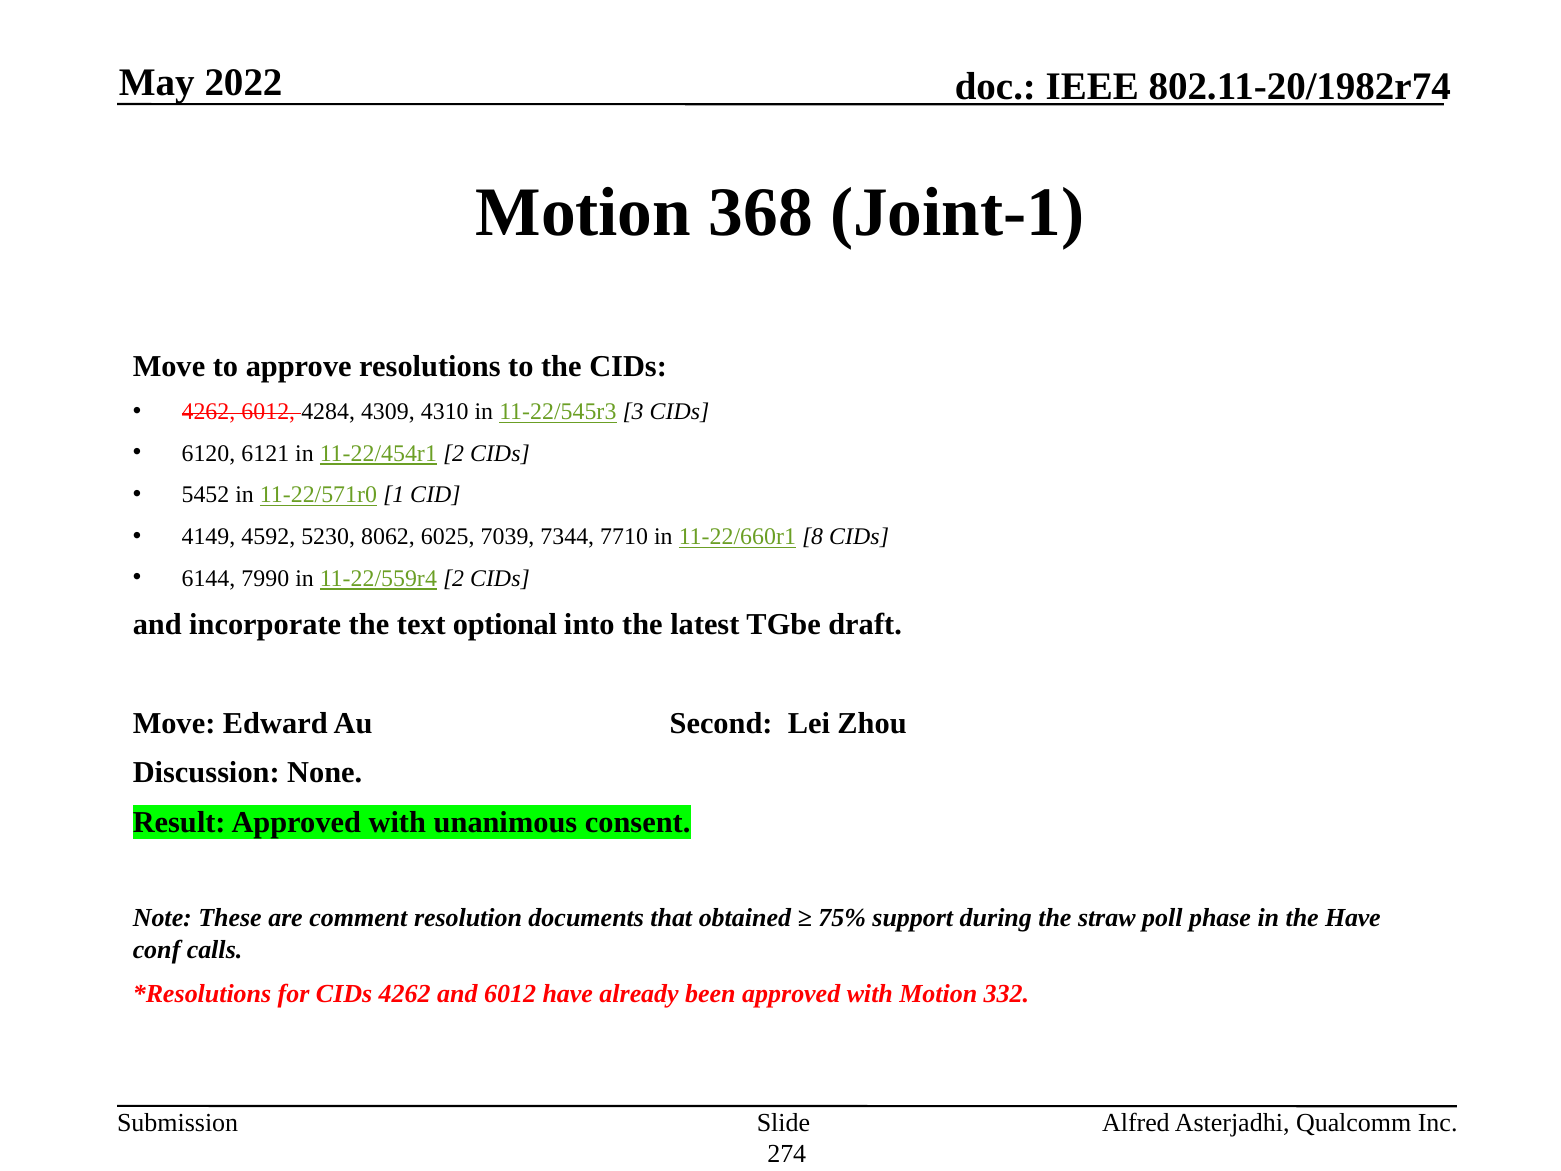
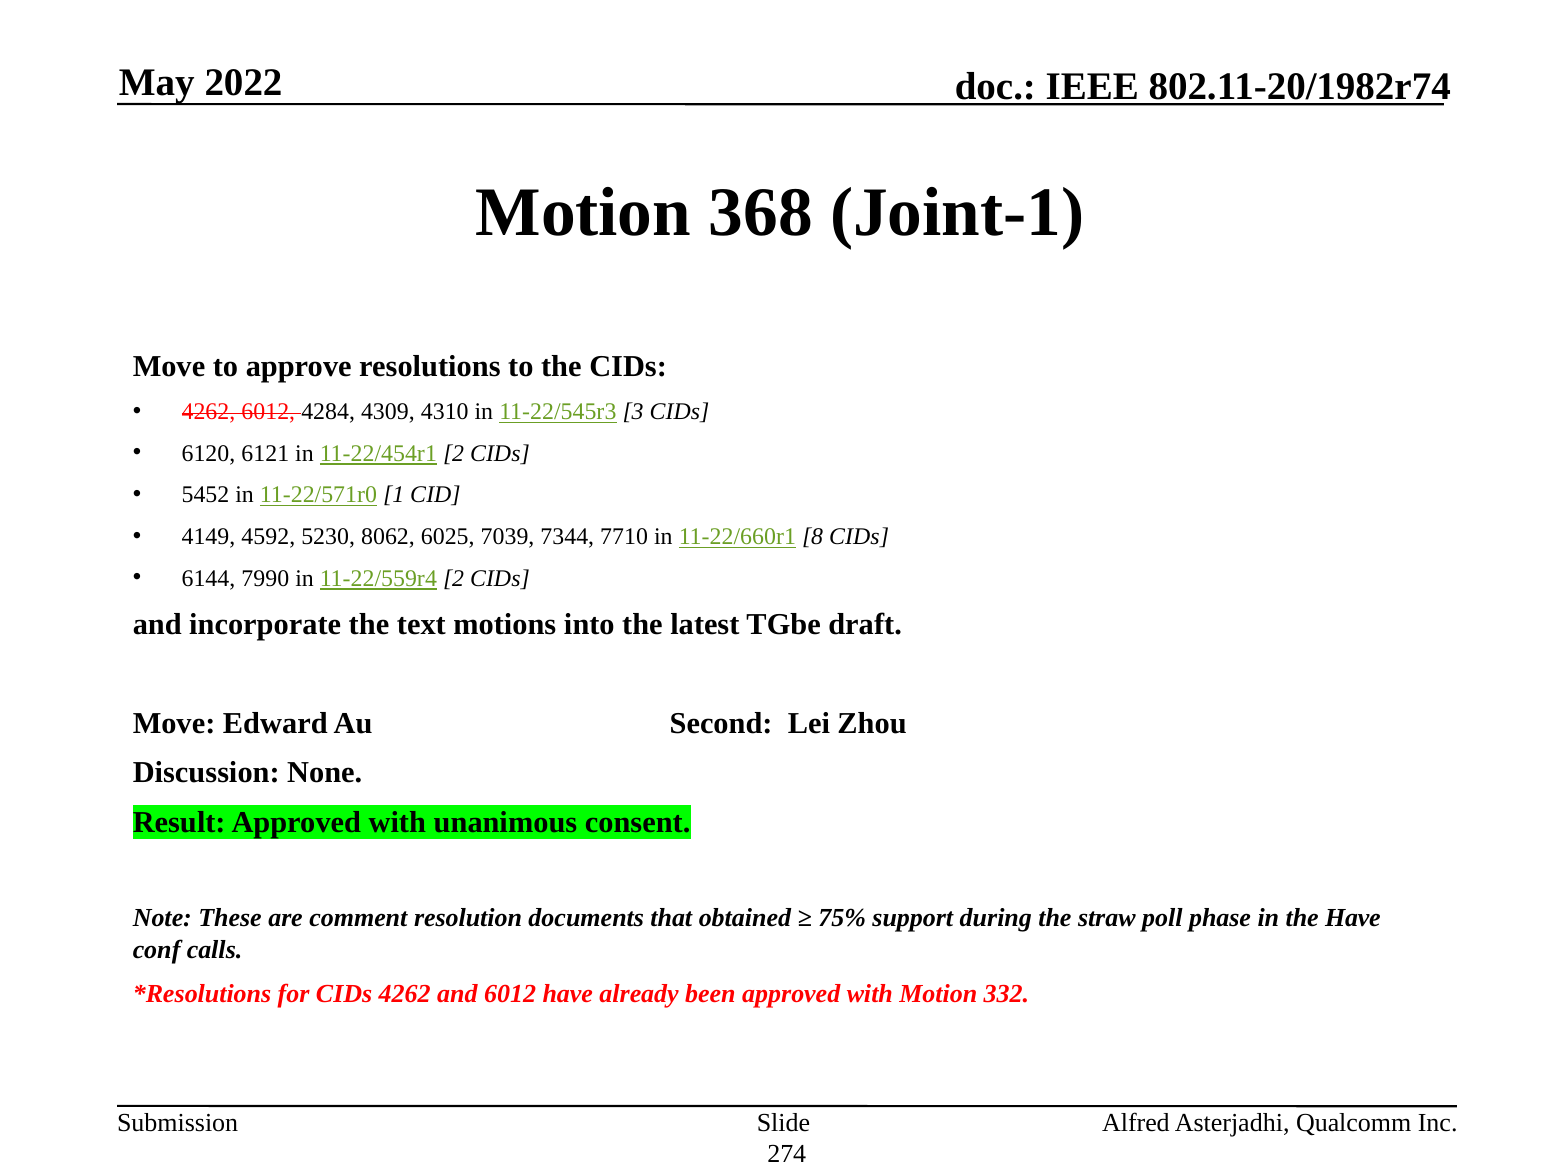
optional: optional -> motions (505, 624)
